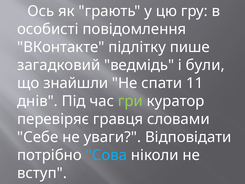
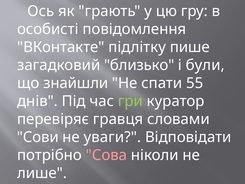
ведмідь: ведмідь -> близько (139, 65)
11: 11 -> 55 (195, 83)
Себе: Себе -> Сови (38, 137)
Сова colour: light blue -> pink (106, 155)
вступ: вступ -> лише (42, 173)
